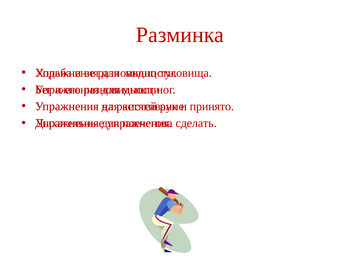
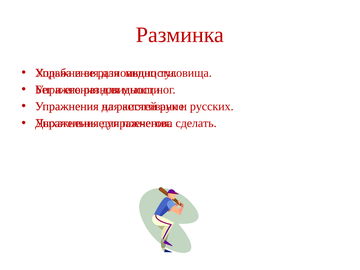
принято: принято -> русских (212, 106)
